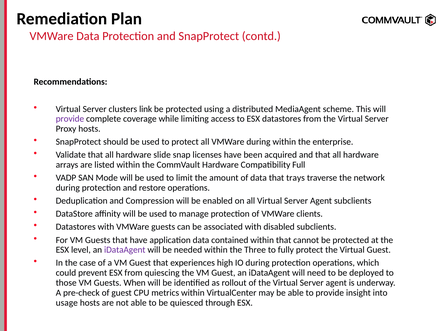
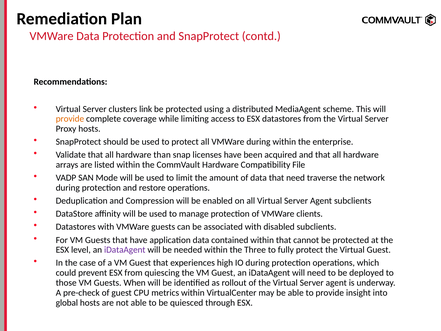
provide colour: purple -> orange (70, 119)
slide: slide -> than (162, 155)
Full: Full -> File (299, 165)
that trays: trays -> need (296, 178)
usage: usage -> global (67, 302)
